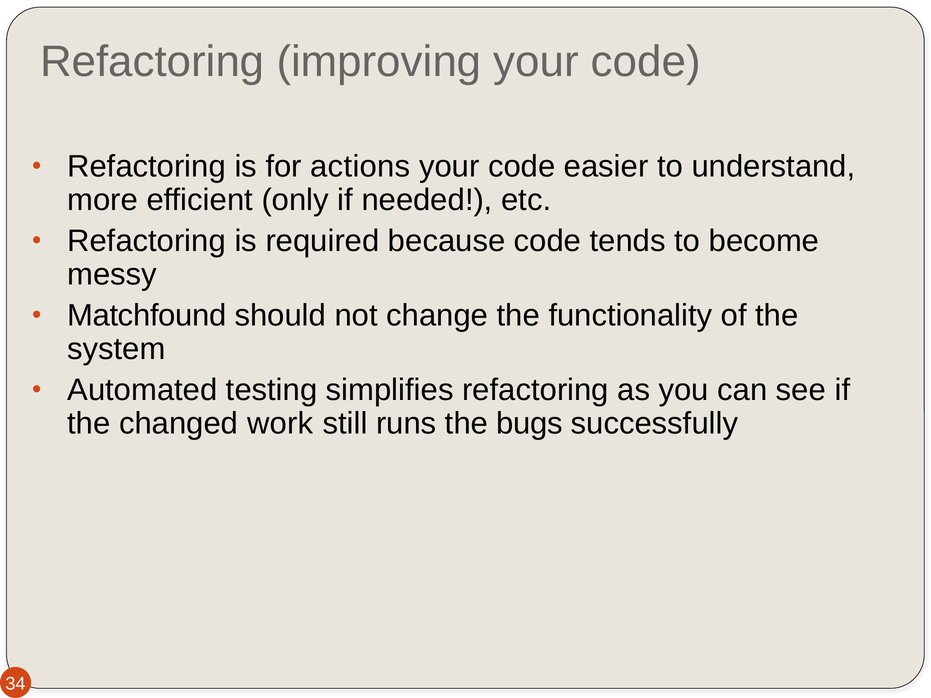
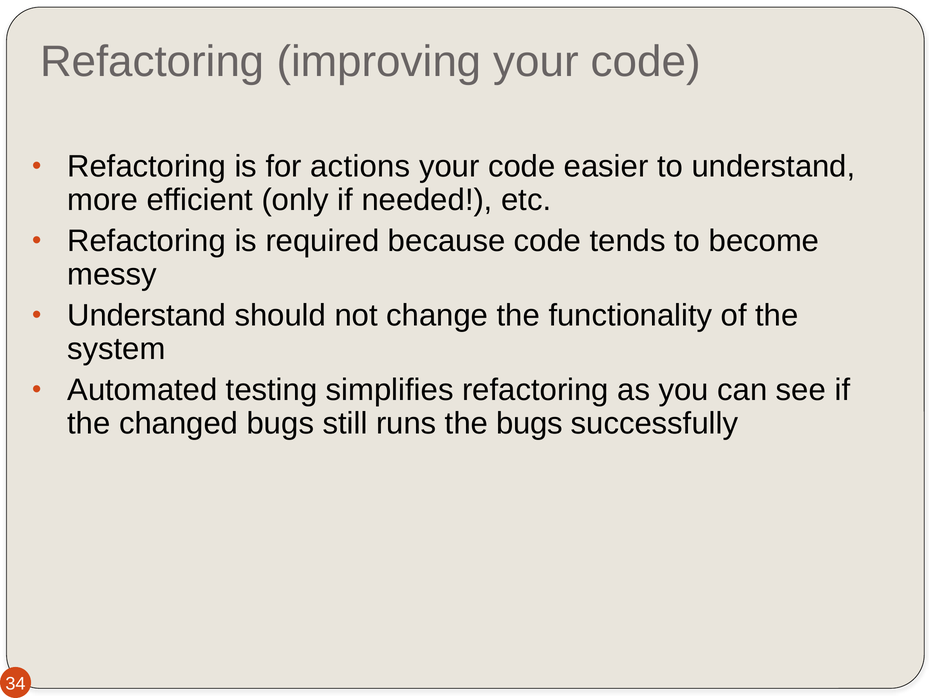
Matchfound: Matchfound -> Understand (147, 316)
changed work: work -> bugs (280, 424)
